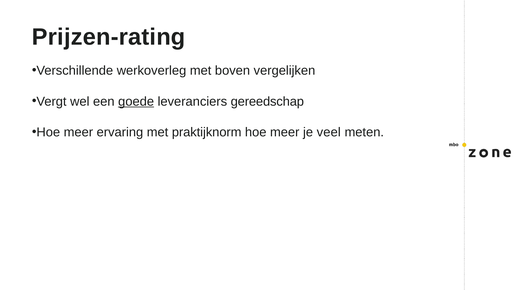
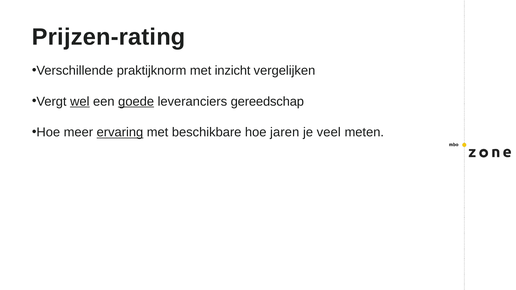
werkoverleg: werkoverleg -> praktijknorm (152, 71)
boven: boven -> inzicht (233, 71)
wel underline: none -> present (80, 102)
ervaring underline: none -> present (120, 132)
praktijknorm: praktijknorm -> beschikbare (207, 132)
meer: meer -> jaren (285, 132)
